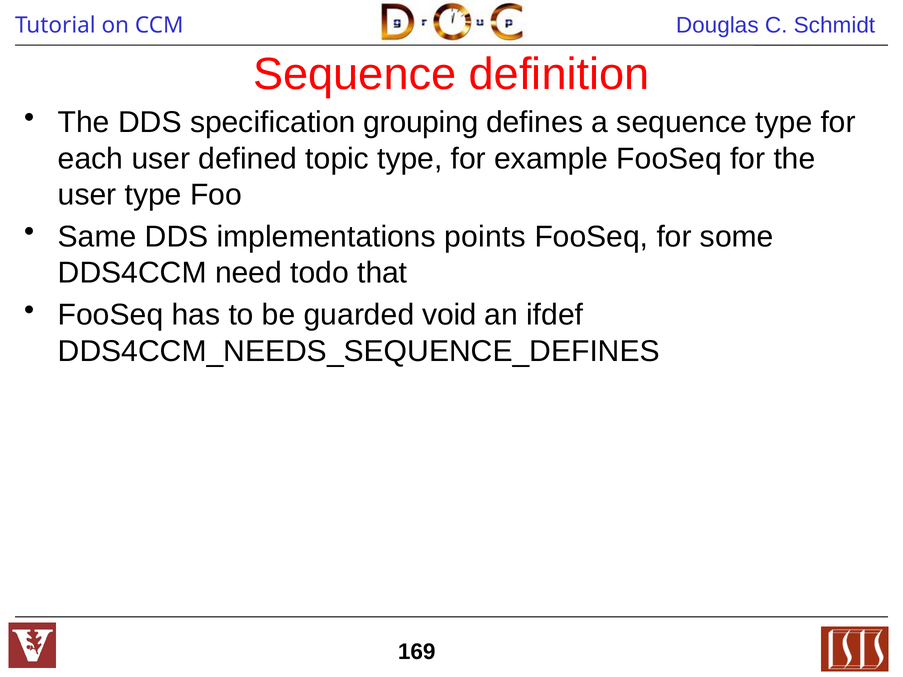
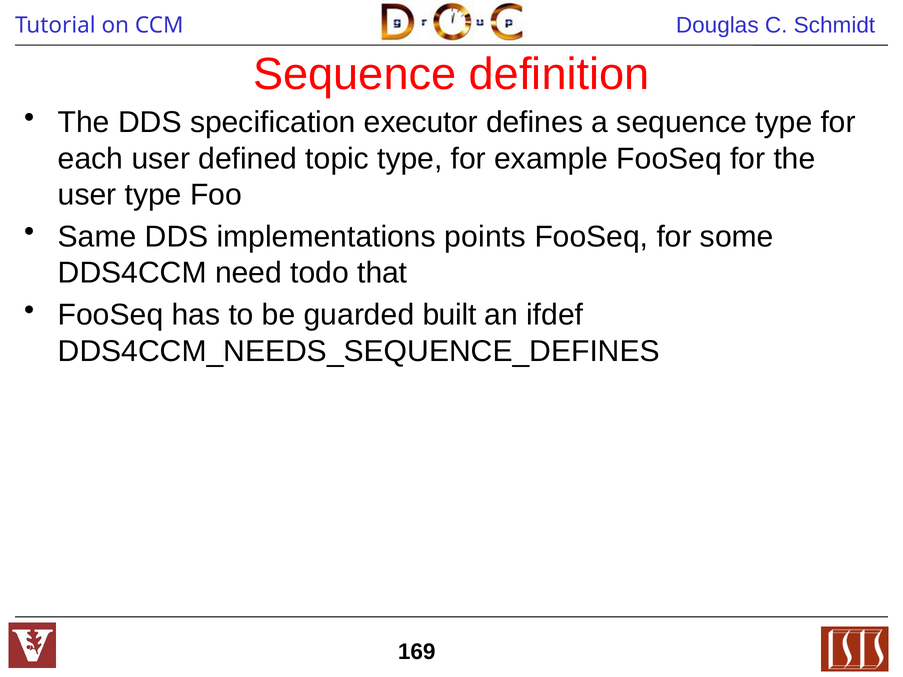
grouping: grouping -> executor (421, 123)
void: void -> built (450, 315)
